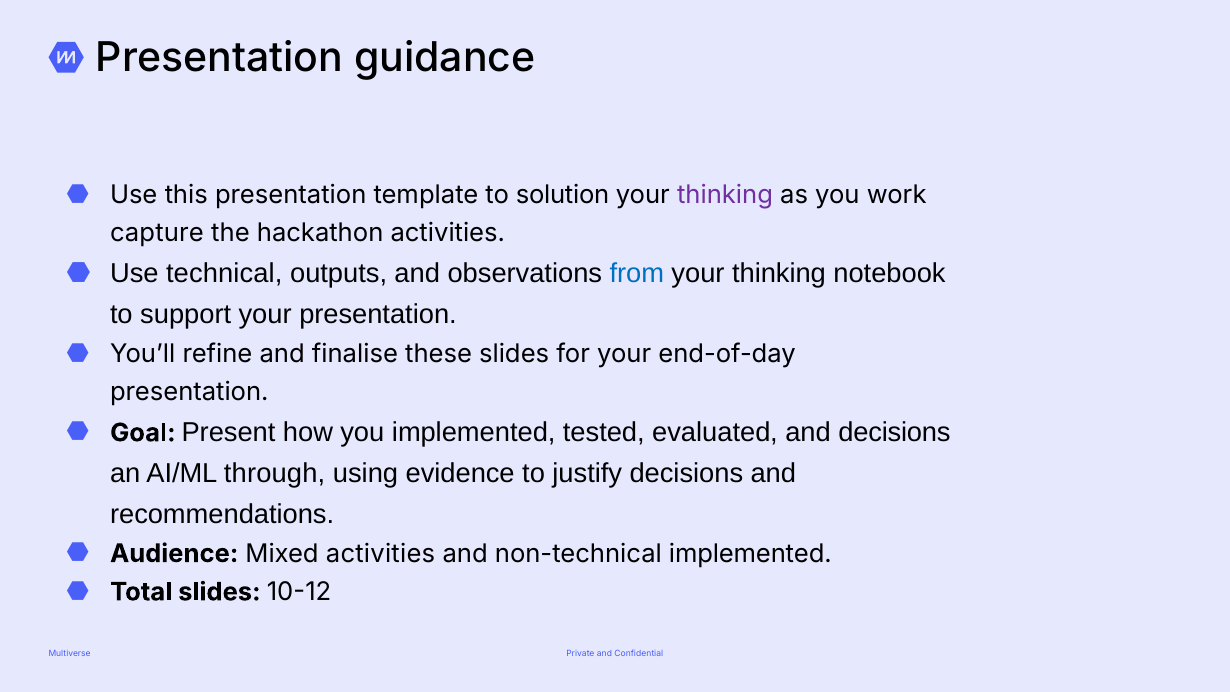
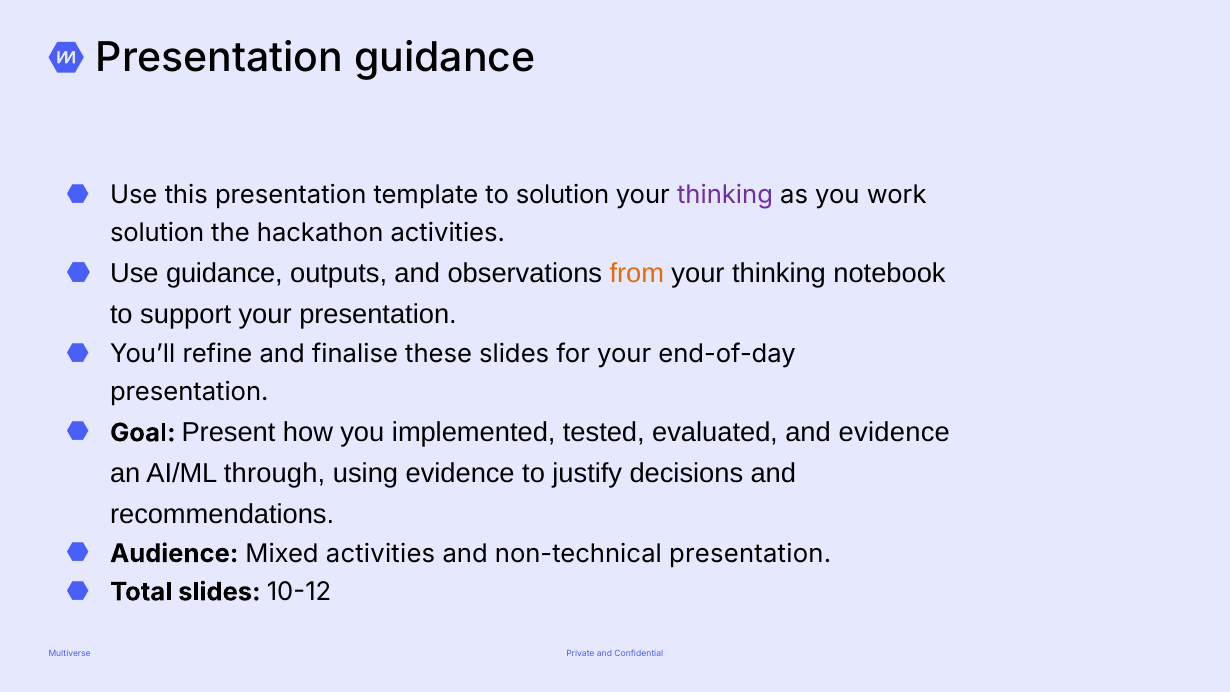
capture: capture -> solution (157, 233)
Use technical: technical -> guidance (224, 273)
from colour: blue -> orange (637, 273)
and decisions: decisions -> evidence (894, 432)
non-technical implemented: implemented -> presentation (750, 553)
